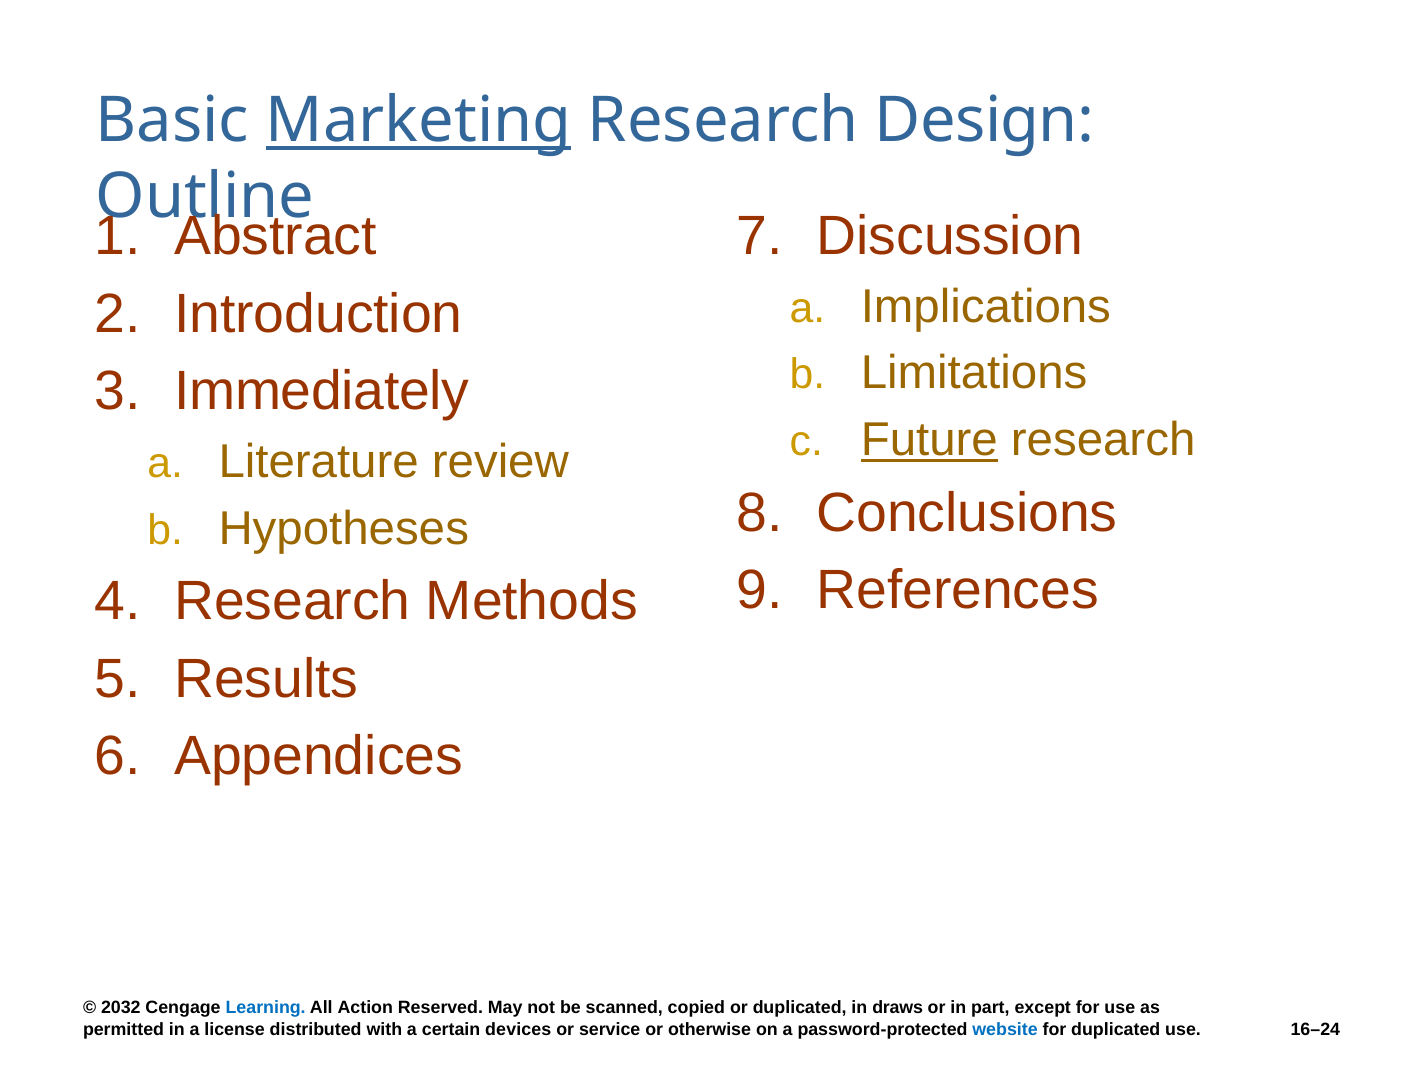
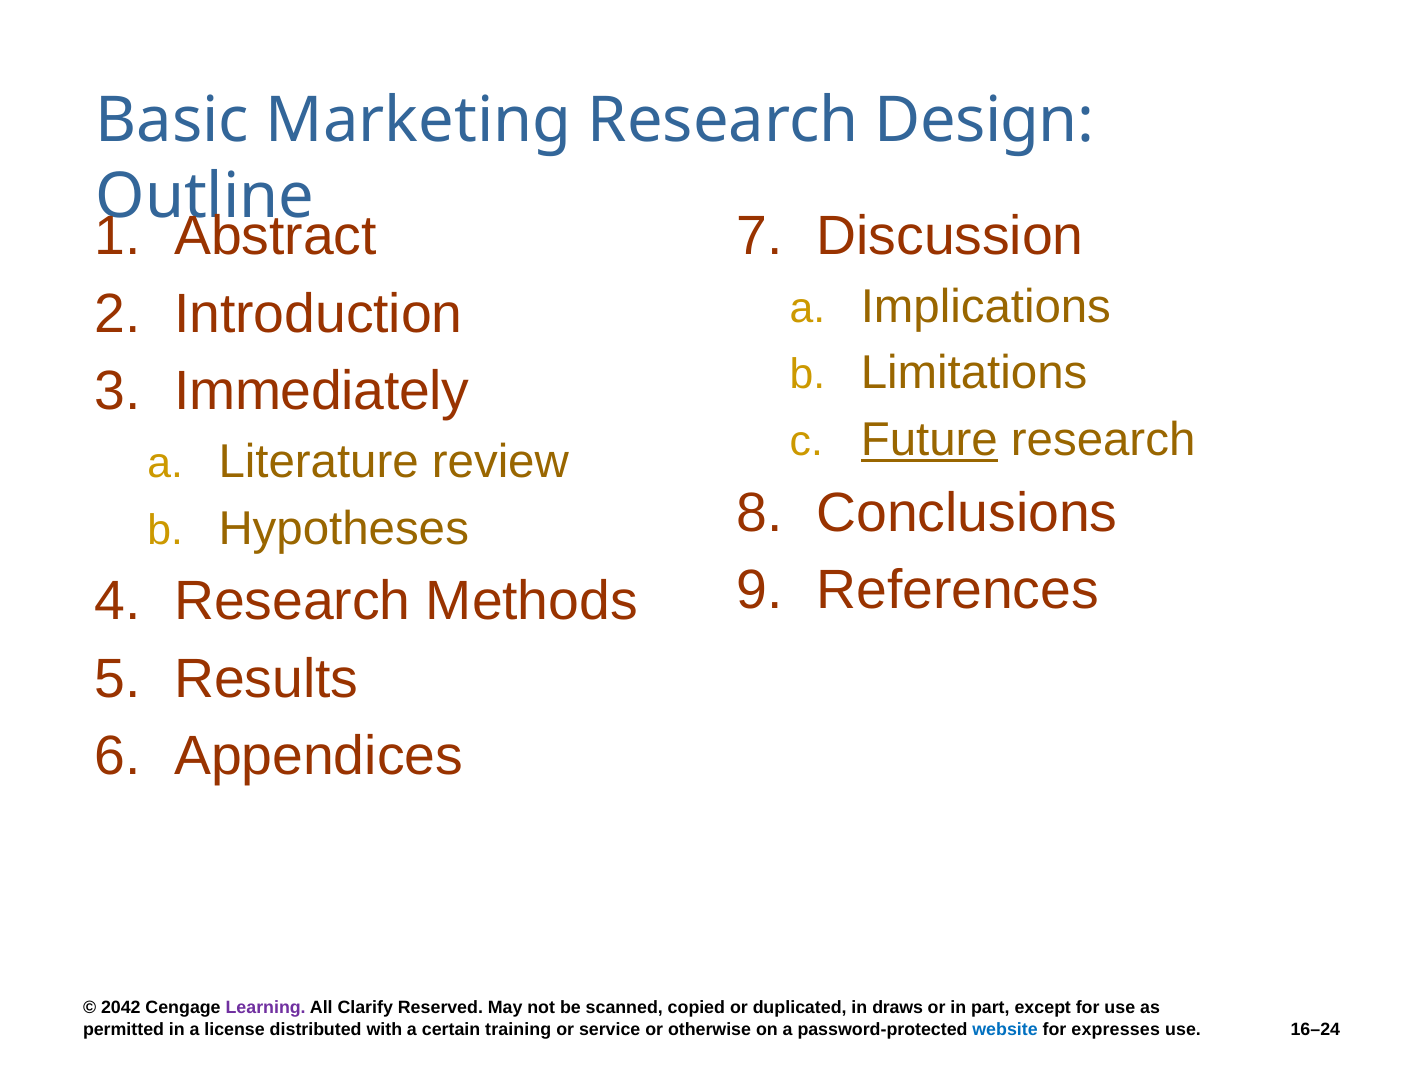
Marketing underline: present -> none (419, 121)
2032: 2032 -> 2042 (121, 1008)
Learning colour: blue -> purple (266, 1008)
Action: Action -> Clarify (365, 1008)
devices: devices -> training (518, 1029)
for duplicated: duplicated -> expresses (1116, 1029)
